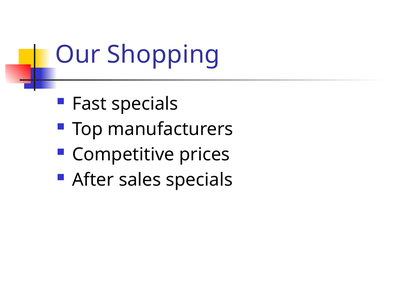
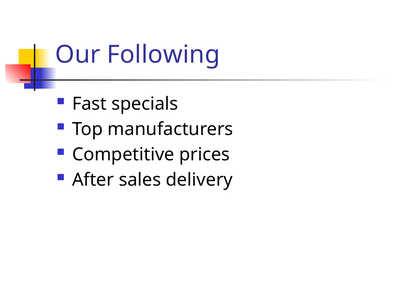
Shopping: Shopping -> Following (163, 55)
sales specials: specials -> delivery (199, 180)
